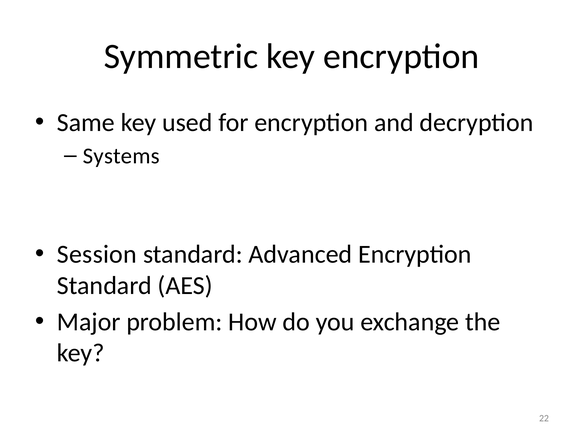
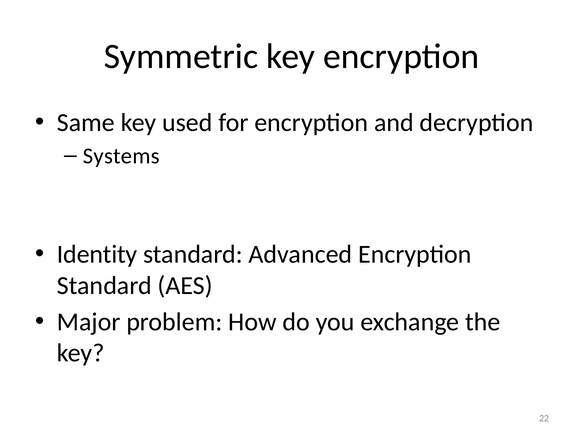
Session: Session -> Identity (97, 254)
